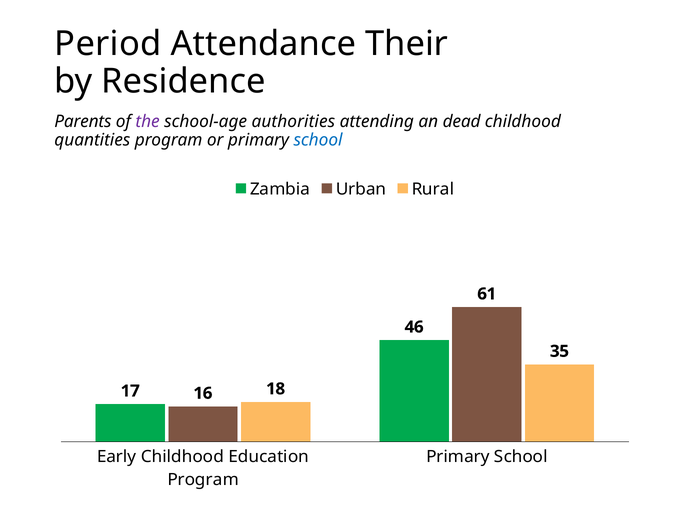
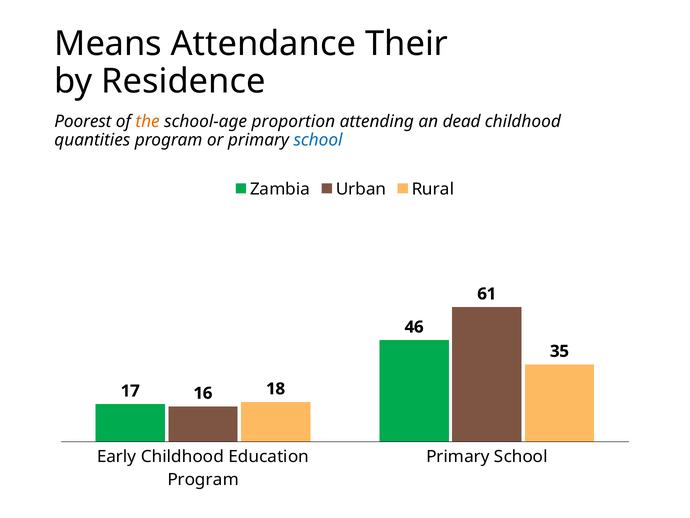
Period: Period -> Means (108, 44)
Parents: Parents -> Poorest (83, 121)
the colour: purple -> orange (148, 121)
authorities: authorities -> proportion (293, 121)
